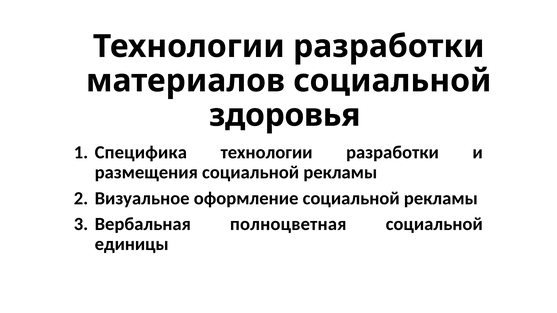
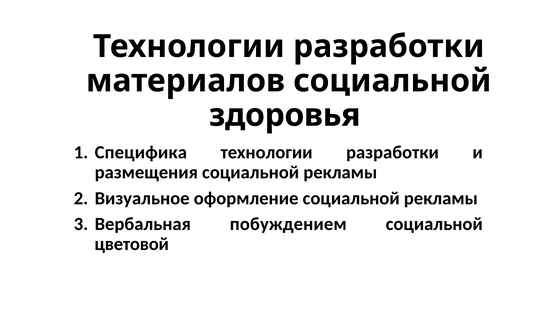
полноцветная: полноцветная -> побуждением (288, 224)
единицы: единицы -> цветовой (132, 244)
